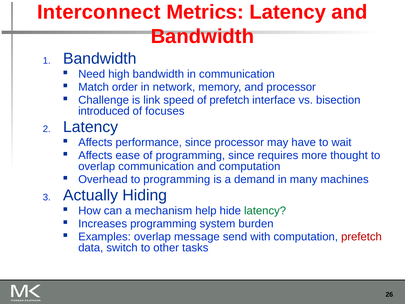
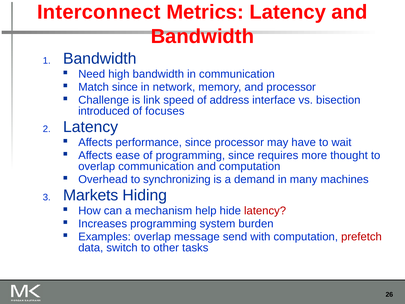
Match order: order -> since (125, 87)
of prefetch: prefetch -> address (229, 100)
to programming: programming -> synchronizing (177, 179)
Actually: Actually -> Markets (91, 195)
latency colour: green -> red (265, 211)
